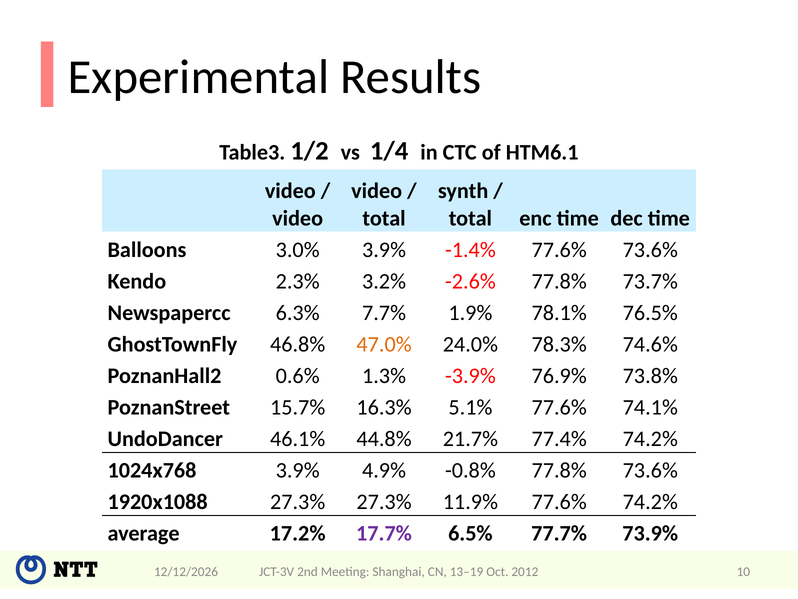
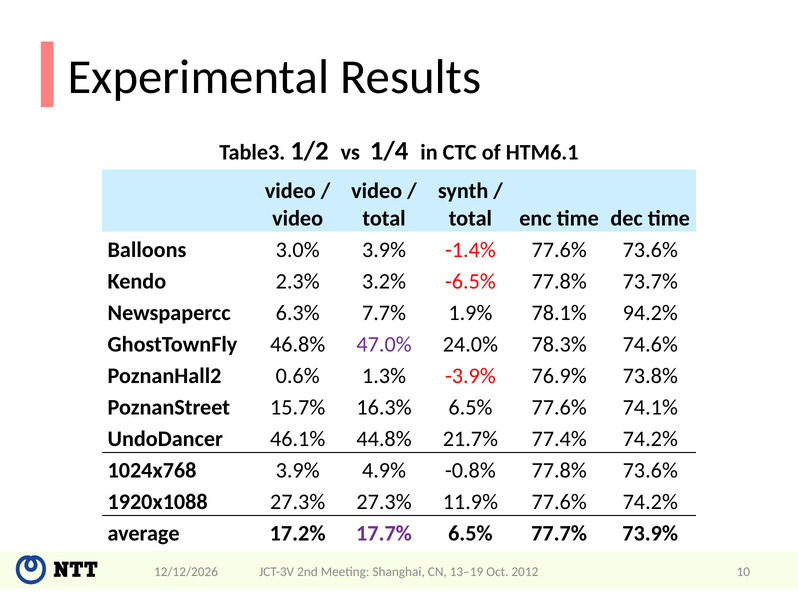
-2.6%: -2.6% -> -6.5% (470, 281)
76.5%: 76.5% -> 94.2% (650, 313)
47.0% colour: orange -> purple (384, 344)
16.3% 5.1%: 5.1% -> 6.5% (470, 407)
